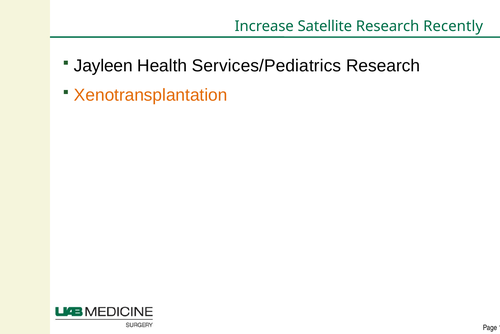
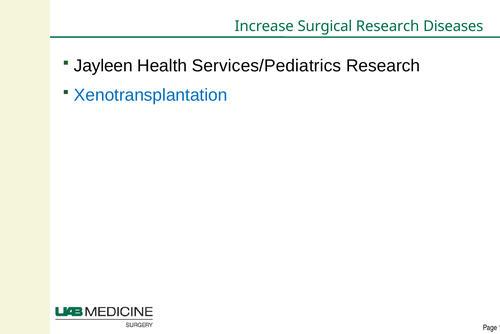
Satellite: Satellite -> Surgical (325, 26)
Recently: Recently -> Diseases (453, 26)
Xenotransplantation colour: orange -> blue (151, 95)
